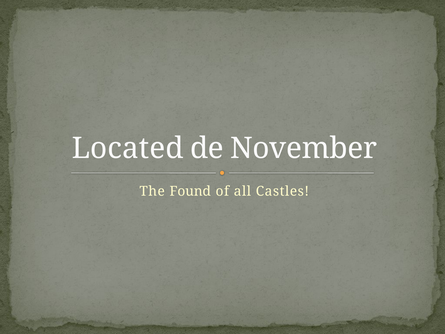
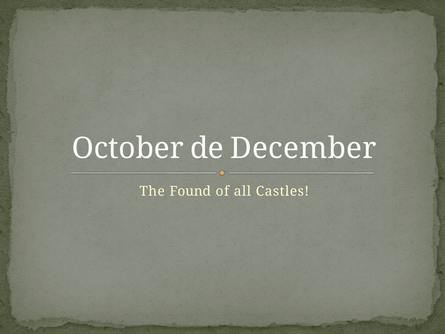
Located: Located -> October (128, 148)
November: November -> December (303, 148)
